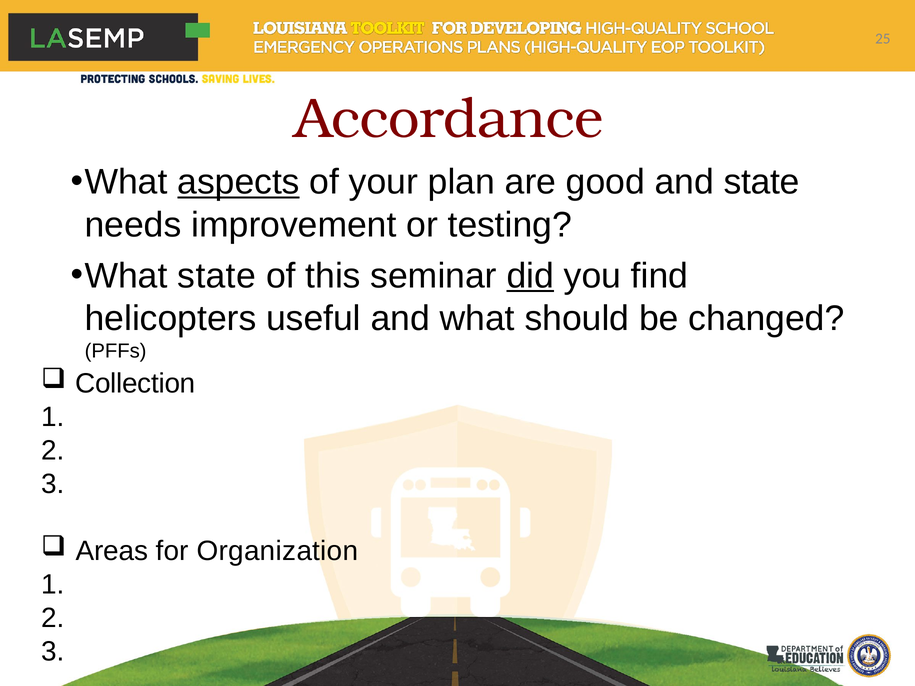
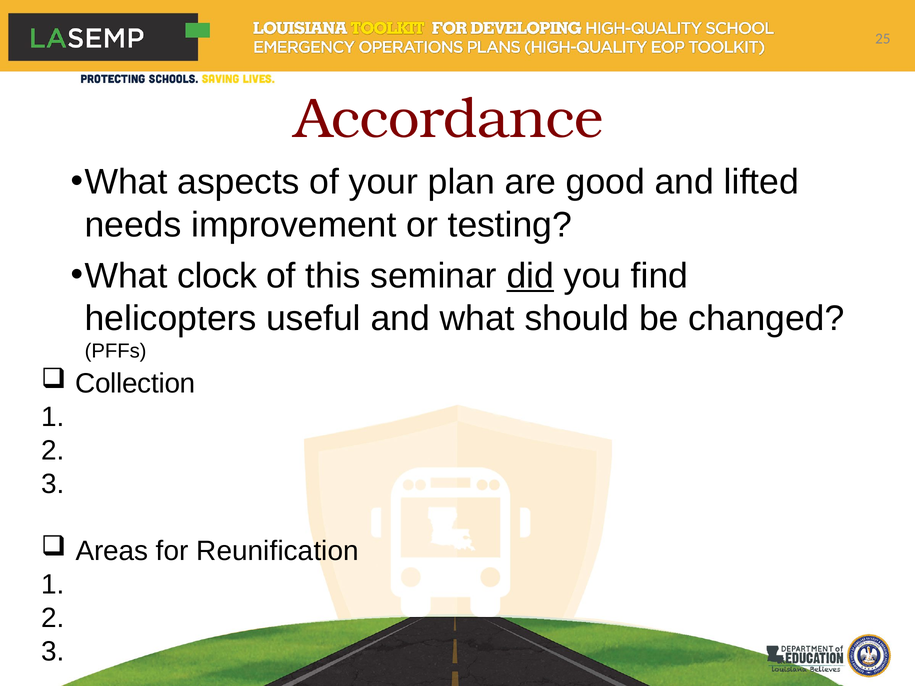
aspects underline: present -> none (239, 182)
and state: state -> lifted (761, 182)
What state: state -> clock (217, 276)
Organization: Organization -> Reunification (278, 551)
